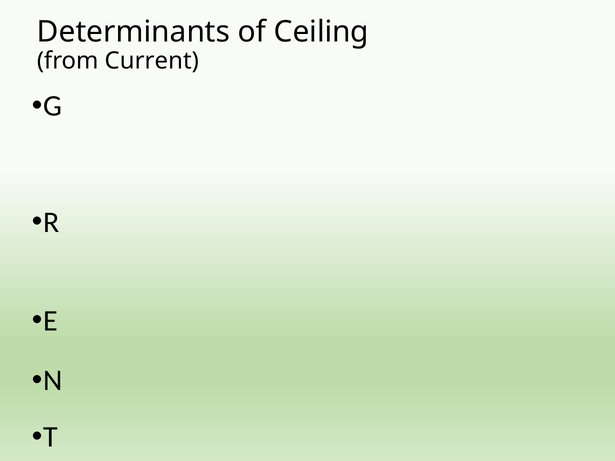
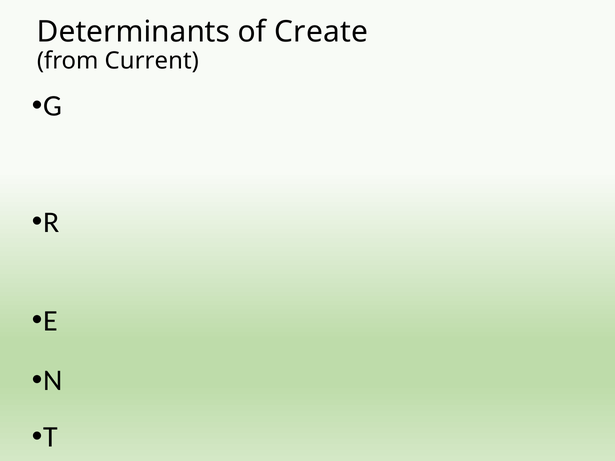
Ceiling: Ceiling -> Create (321, 32)
